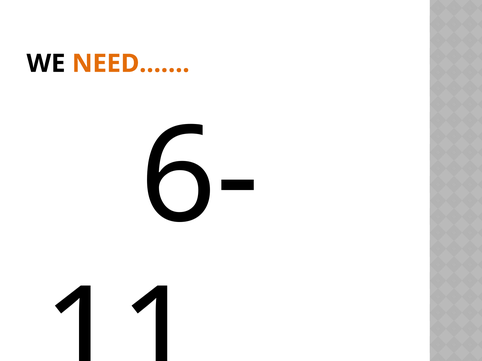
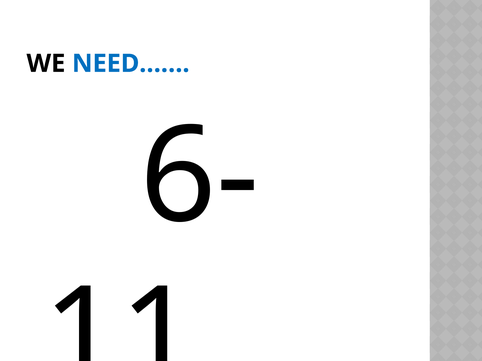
NEED…… colour: orange -> blue (131, 64)
